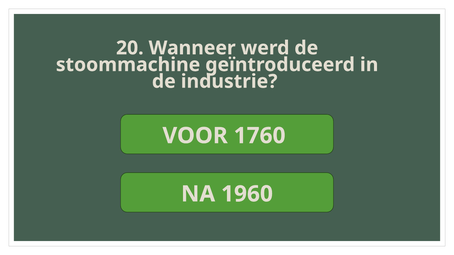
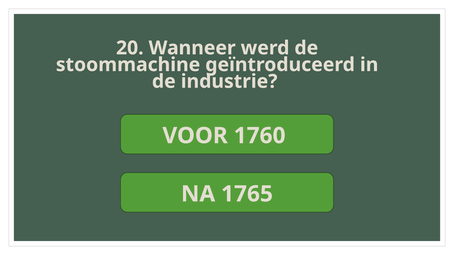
1960: 1960 -> 1765 (247, 194)
